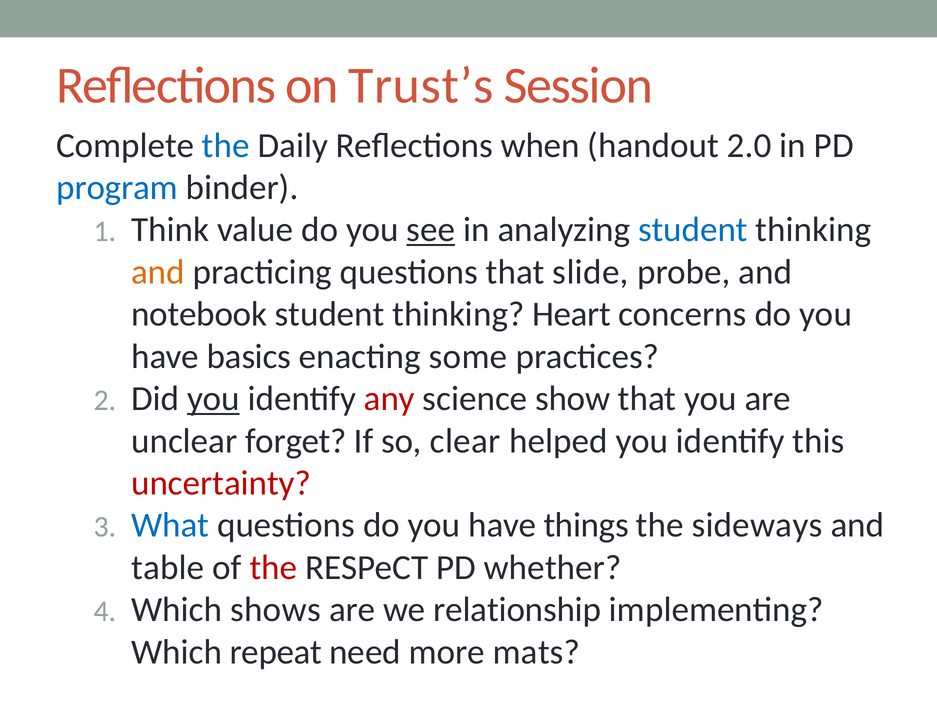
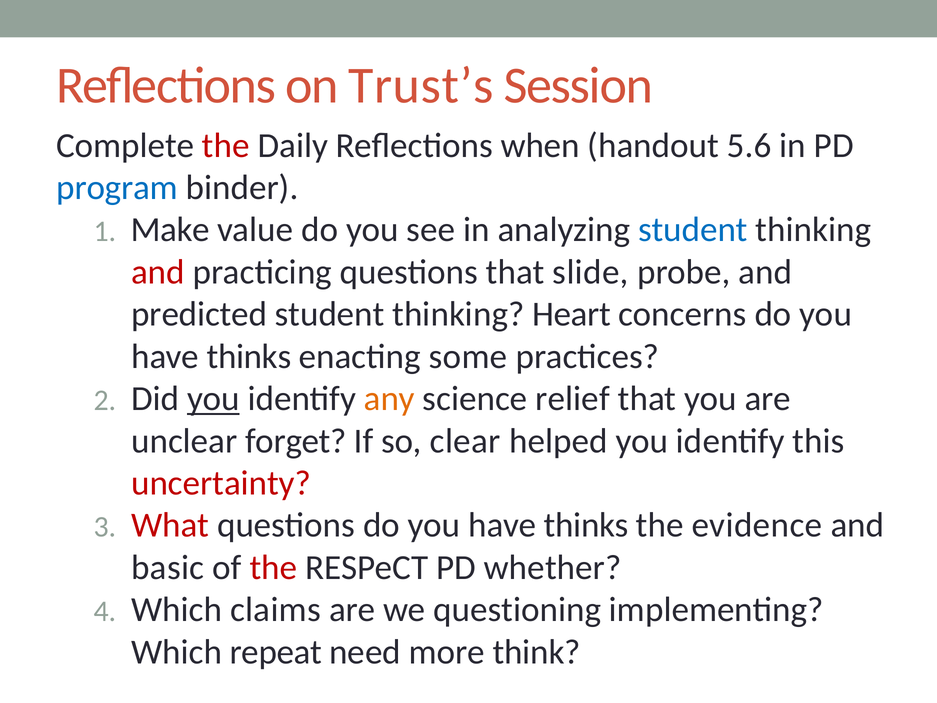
the colour: blue -> red (226, 145)
2.0: 2.0 -> 5.6 (749, 145)
Think: Think -> Make (170, 230)
see underline: present -> none (431, 230)
and colour: orange -> red (158, 272)
notebook: notebook -> predicted (199, 314)
basics: basics -> thinks (249, 356)
any colour: red -> orange (389, 399)
show: show -> relief (573, 399)
What colour: blue -> red (170, 525)
things: things -> thinks (586, 525)
sideways: sideways -> evidence (757, 525)
table: table -> basic (168, 567)
shows: shows -> claims (276, 610)
relationship: relationship -> questioning (517, 610)
mats: mats -> think (537, 652)
